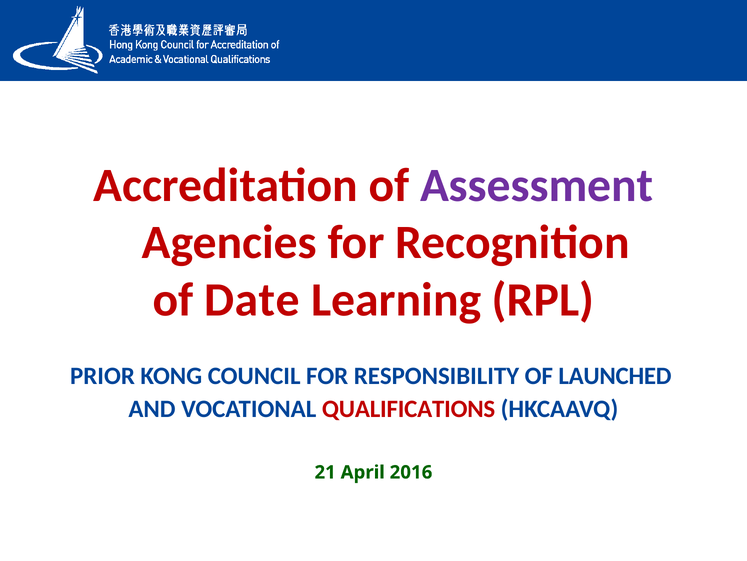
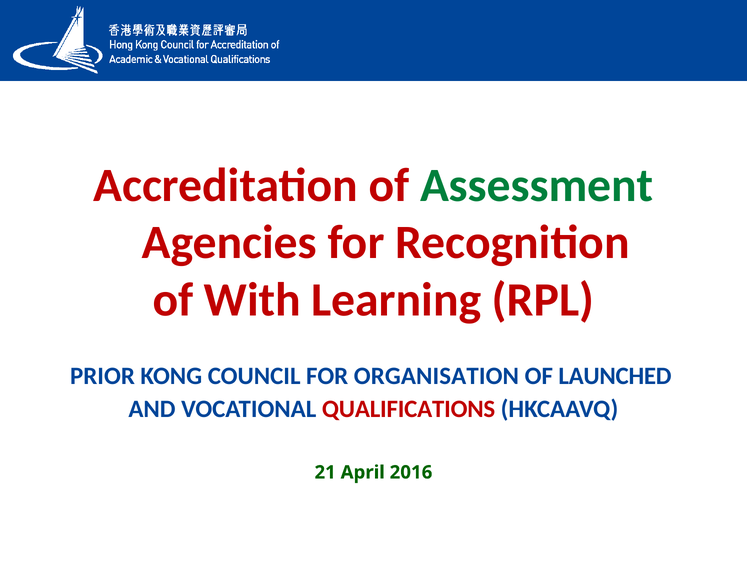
Assessment colour: purple -> green (537, 185)
Date: Date -> With (252, 300)
RESPONSIBILITY: RESPONSIBILITY -> ORGANISATION (436, 376)
